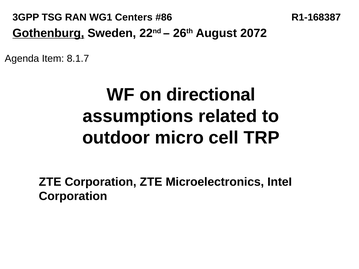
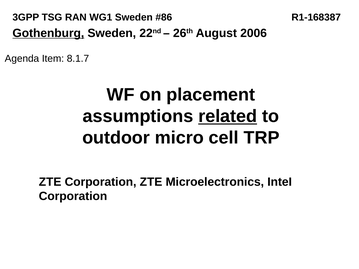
WG1 Centers: Centers -> Sweden (134, 17)
2072: 2072 -> 2006 (254, 33)
directional: directional -> placement (211, 95)
related underline: none -> present (228, 116)
